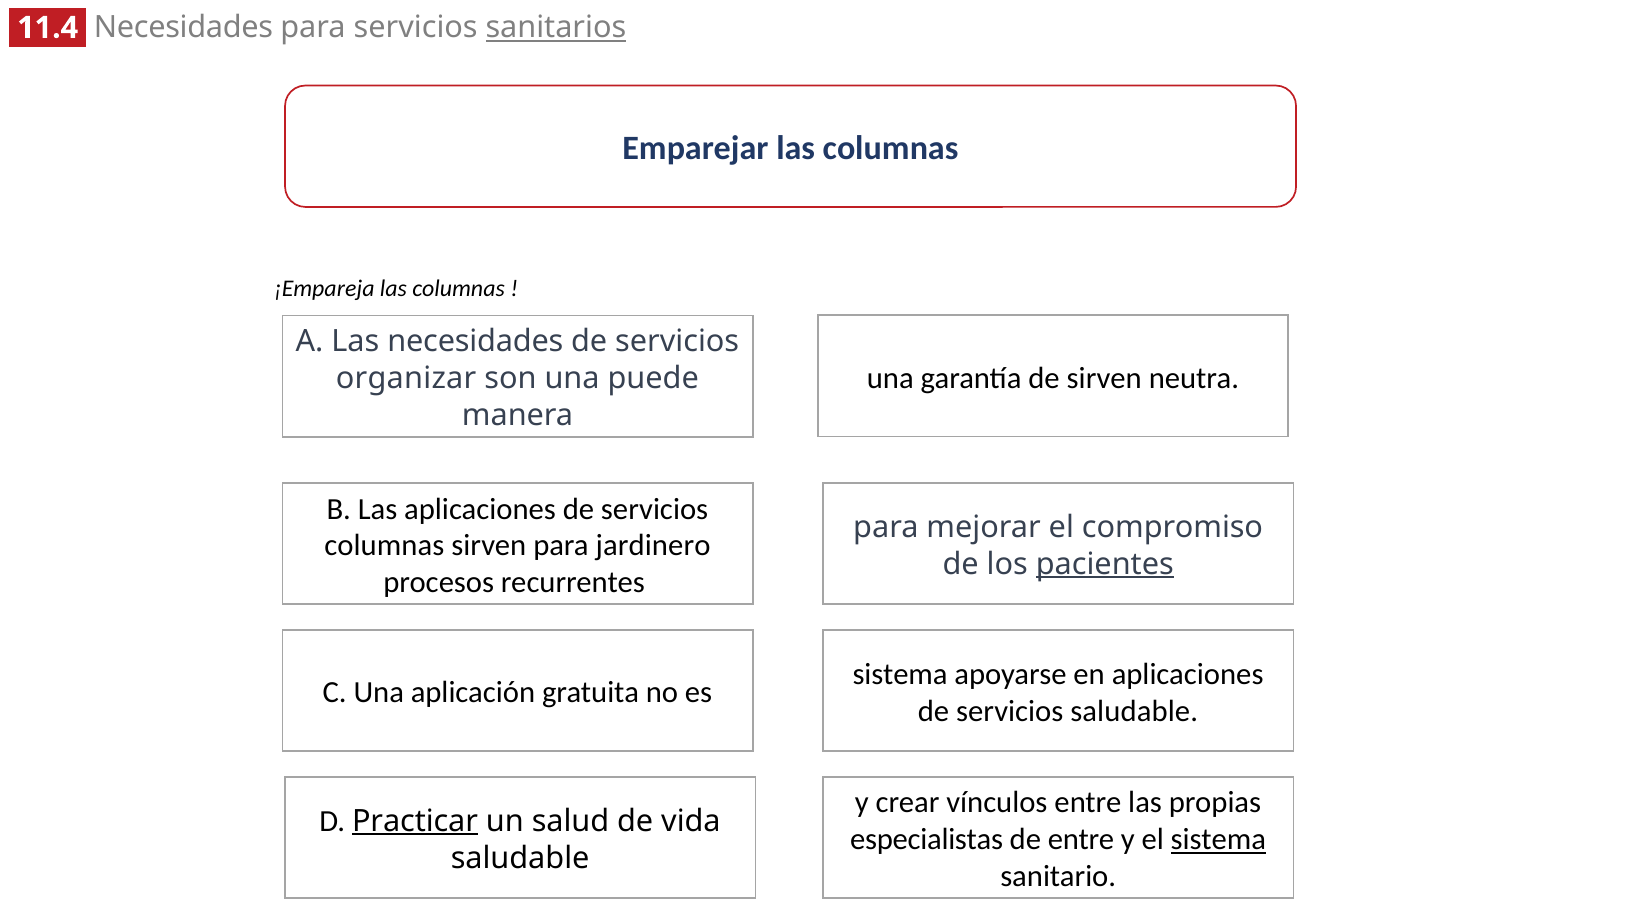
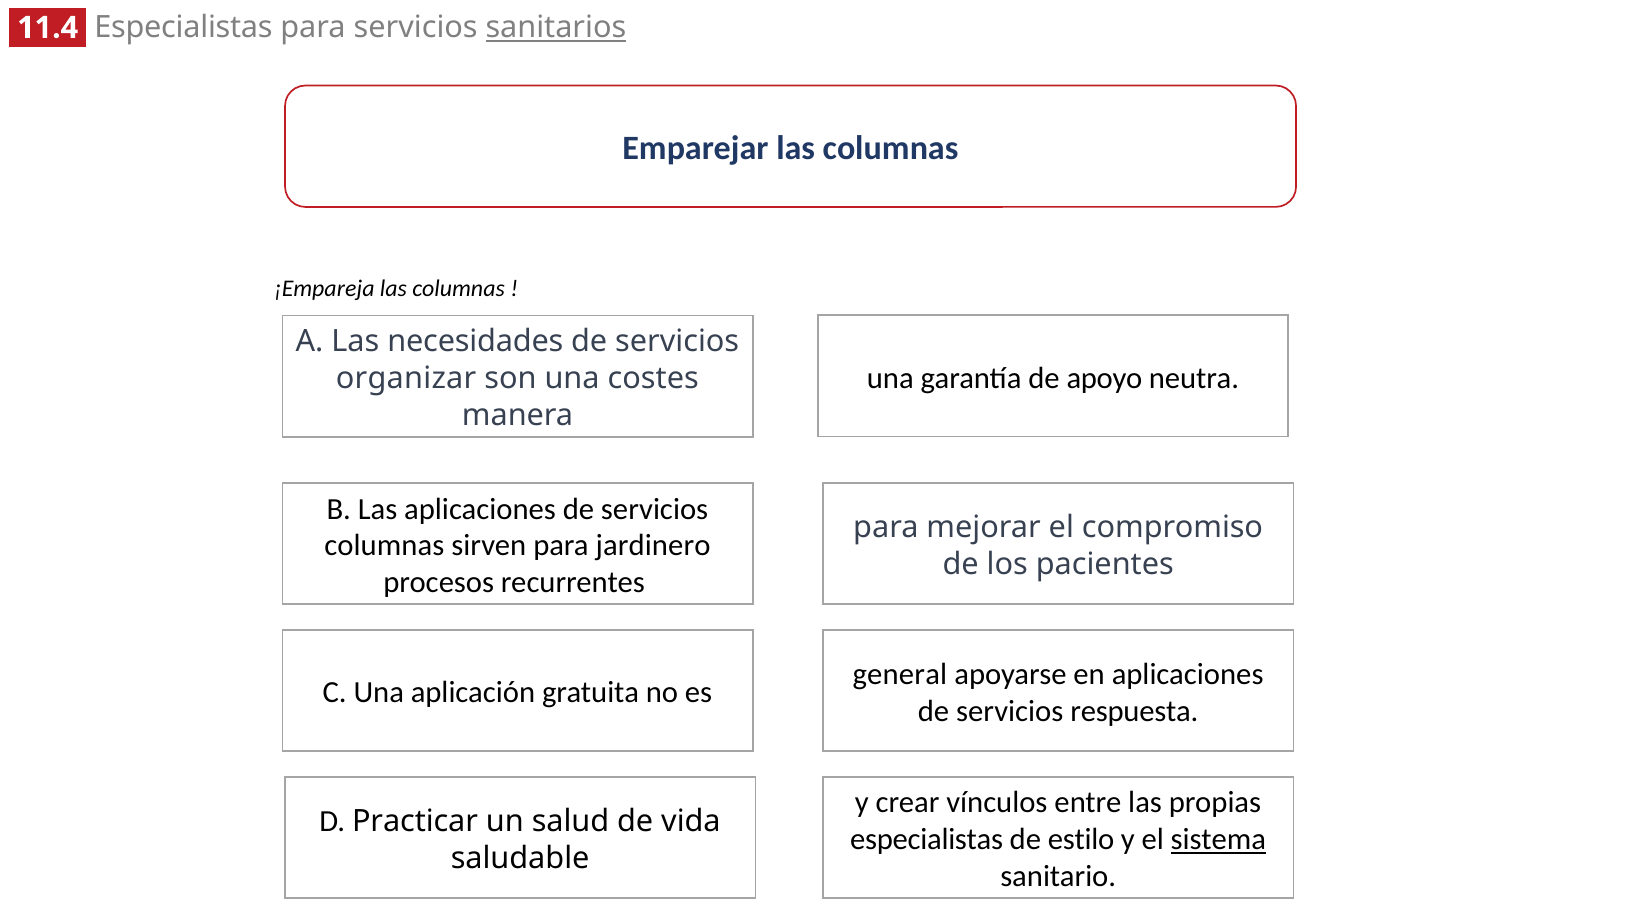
Necesidades: Necesidades -> Especialistas (183, 28)
de sirven: sirven -> apoyo (1104, 378)
puede: puede -> costes (653, 379)
pacientes underline: present -> none (1105, 564)
sistema: sistema -> general (900, 674)
servicios saludable: saludable -> respuesta (1134, 711)
Practicar underline: present -> none (415, 821)
de entre: entre -> estilo (1081, 840)
